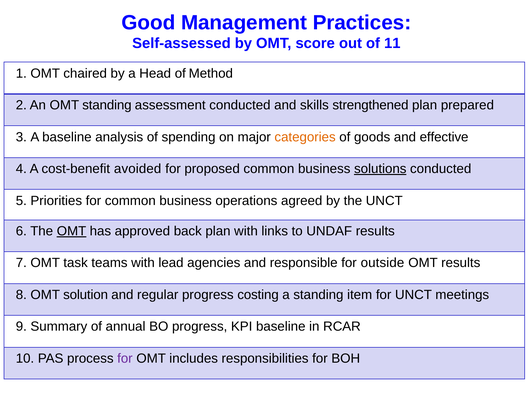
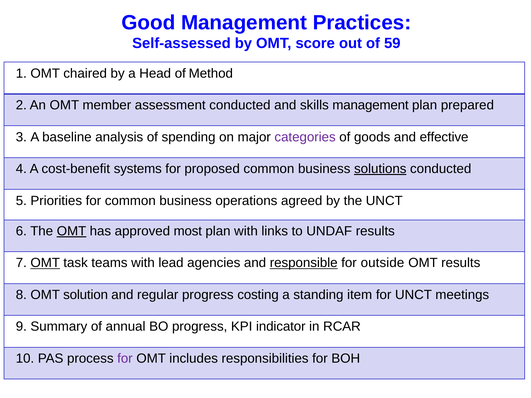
11: 11 -> 59 (392, 43)
OMT standing: standing -> member (107, 105)
skills strengthened: strengthened -> management (370, 105)
categories colour: orange -> purple (305, 137)
avoided: avoided -> systems (138, 169)
back: back -> most (188, 231)
OMT underline: none -> present (45, 263)
responsible underline: none -> present (304, 263)
KPI baseline: baseline -> indicator (281, 327)
